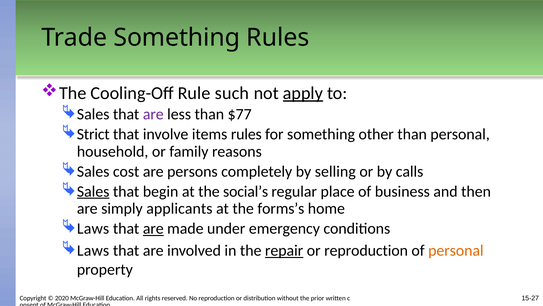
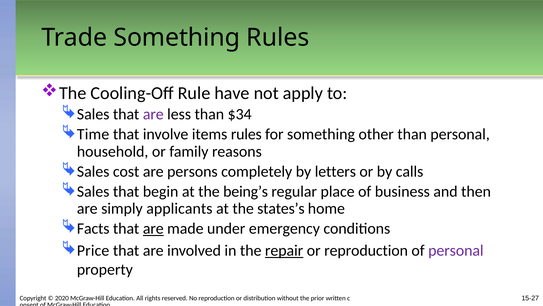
such: such -> have (232, 93)
apply underline: present -> none (303, 93)
$77: $77 -> $34 (240, 114)
Strict: Strict -> Time (93, 134)
selling: selling -> letters (335, 171)
Sales underline: present -> none (93, 191)
social’s: social’s -> being’s (246, 191)
forms’s: forms’s -> states’s (281, 208)
Laws: Laws -> Facts (93, 228)
Laws: Laws -> Price (93, 250)
personal colour: orange -> purple (456, 250)
